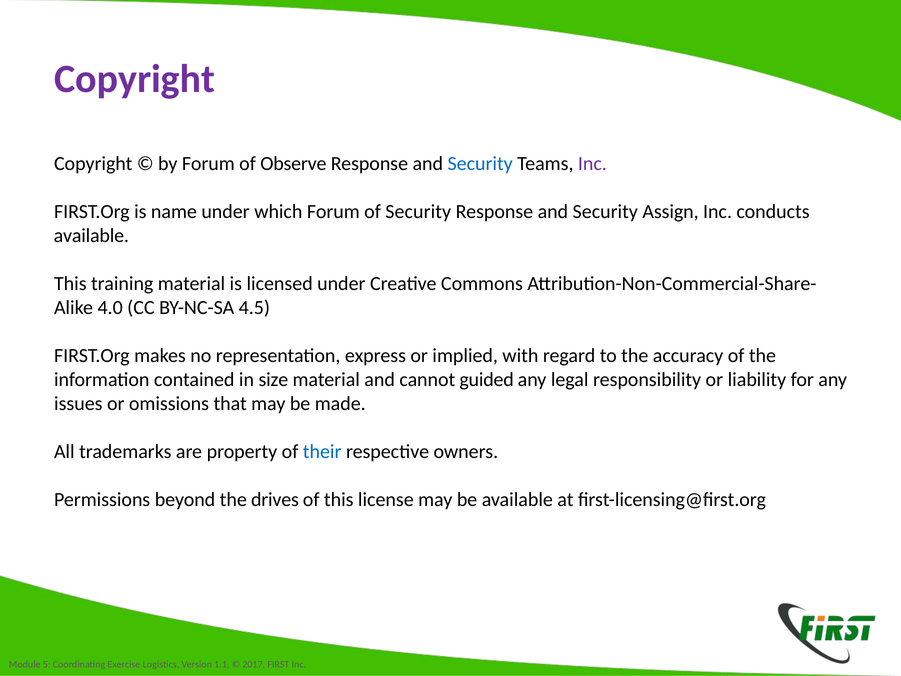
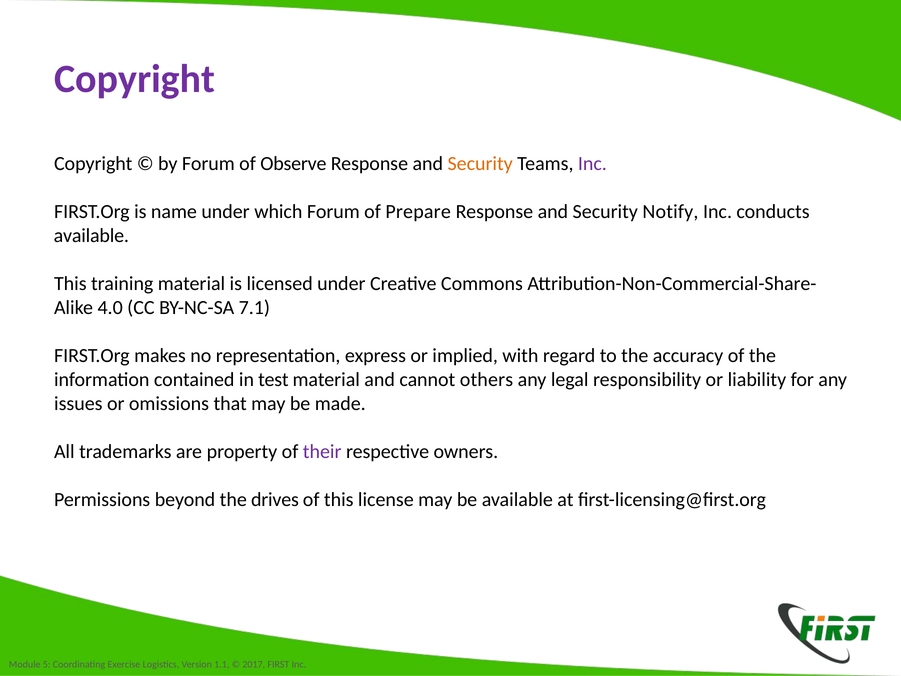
Security colour: blue -> orange (480, 164)
of Security: Security -> Prepare (418, 212)
Assign: Assign -> Notify (670, 212)
4.5: 4.5 -> 7.1 (254, 307)
size: size -> test (273, 379)
guided: guided -> others (486, 379)
their colour: blue -> purple (322, 451)
